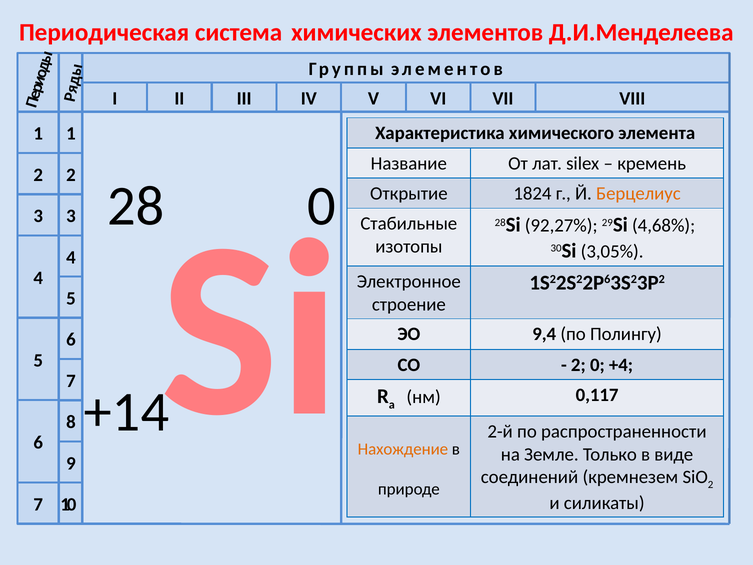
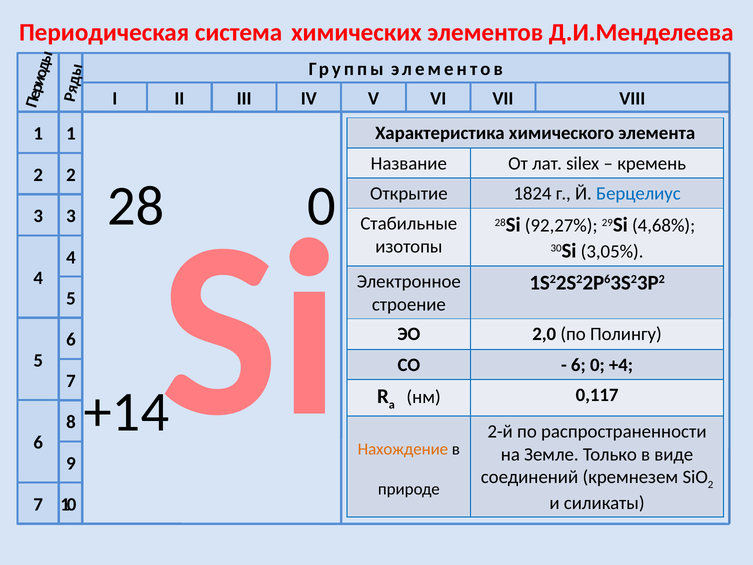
Берцелиус colour: orange -> blue (638, 193)
9,4: 9,4 -> 2,0 (544, 334)
2: 2 -> 6 (578, 365)
